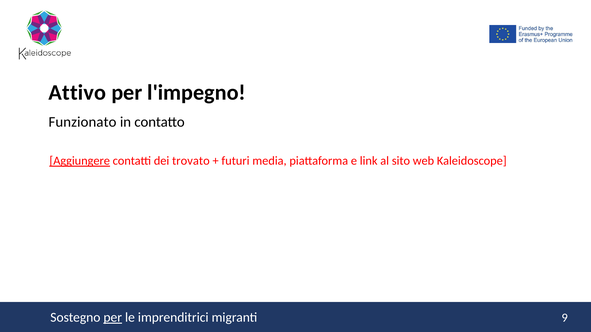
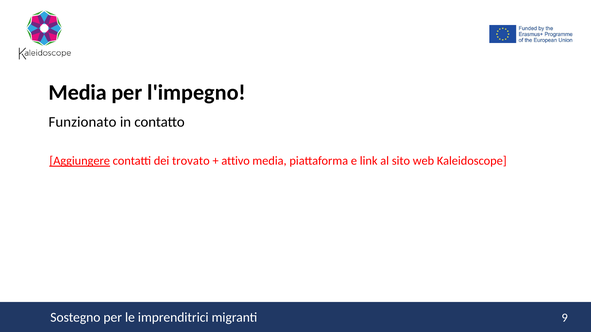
Attivo: Attivo -> Media (78, 93)
futuri: futuri -> attivo (236, 161)
per underline: present -> none (113, 318)
